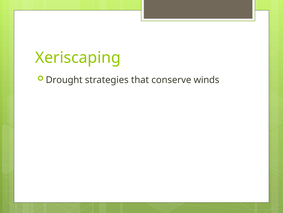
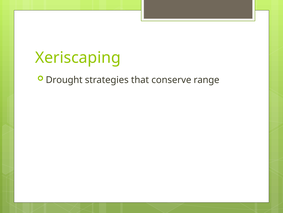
winds: winds -> range (207, 80)
